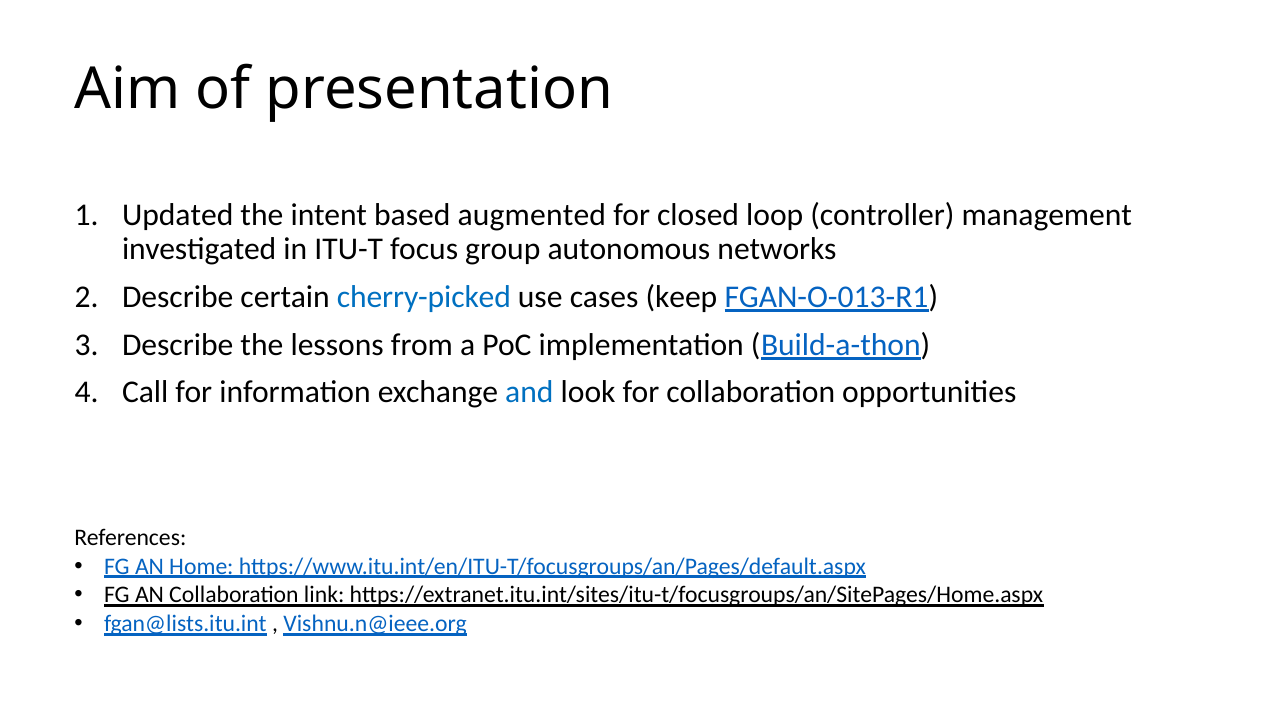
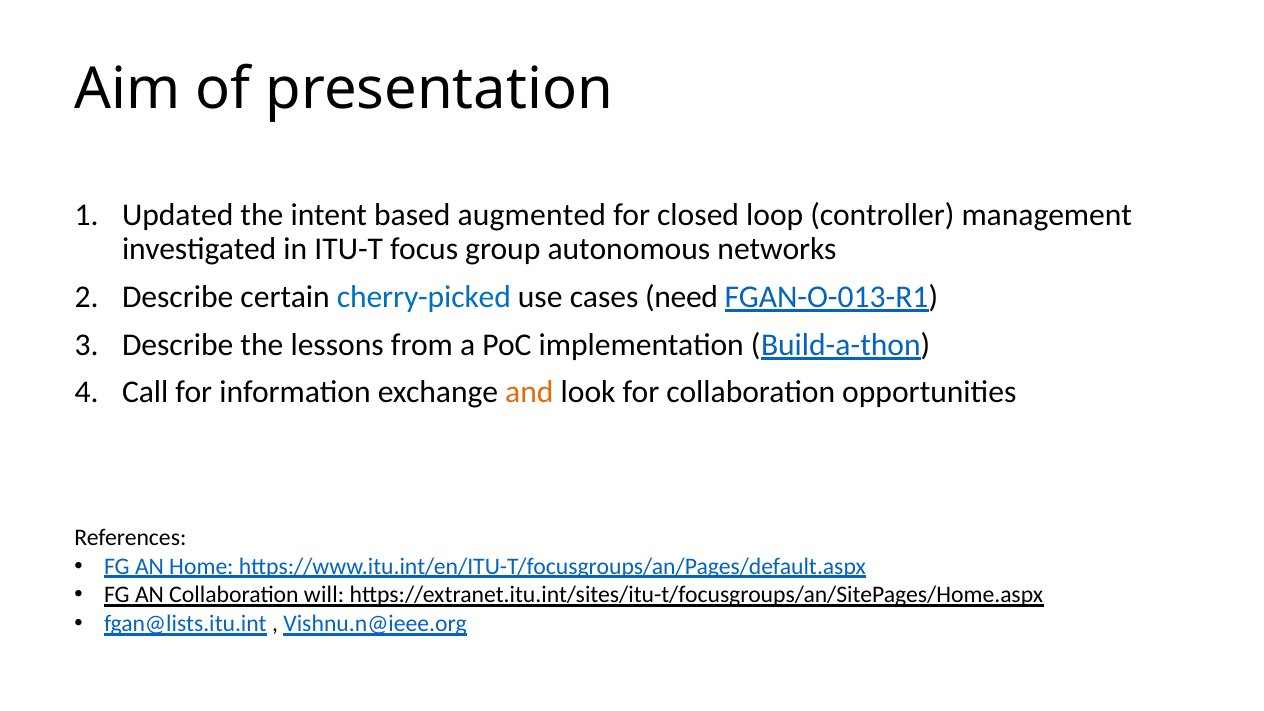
keep: keep -> need (682, 297)
and colour: blue -> orange (529, 393)
link: link -> will (324, 595)
